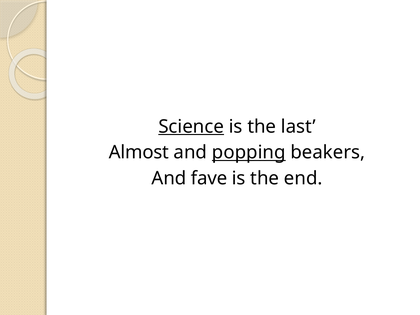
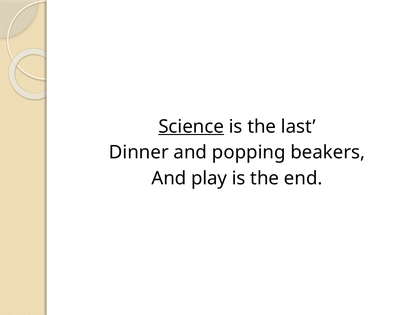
Almost: Almost -> Dinner (139, 152)
popping underline: present -> none (249, 152)
fave: fave -> play (209, 178)
